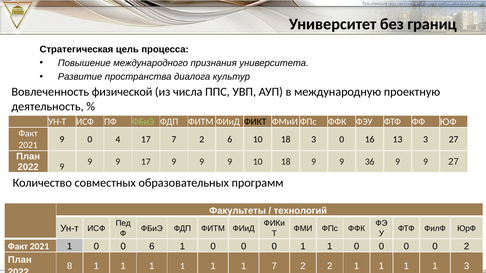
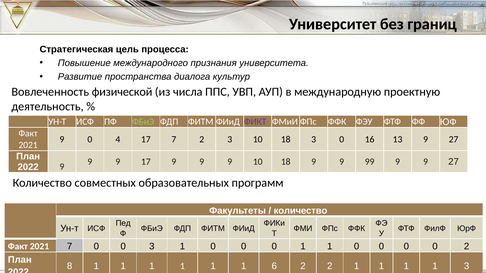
ФИКТ colour: black -> purple (255, 122)
2 6: 6 -> 3 (230, 139)
13 3: 3 -> 9 (426, 139)
36: 36 -> 99 (370, 162)
технологий: технологий -> количество (300, 211)
2021 1: 1 -> 7 (70, 247)
0 6: 6 -> 3 (152, 247)
1 7: 7 -> 6 (274, 266)
